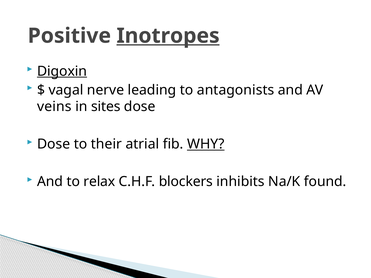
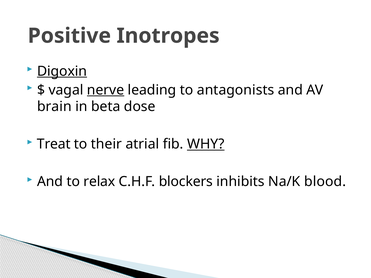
Inotropes underline: present -> none (168, 36)
nerve underline: none -> present (106, 90)
veins: veins -> brain (54, 107)
sites: sites -> beta (106, 107)
Dose: Dose -> Treat (54, 144)
found: found -> blood (325, 182)
